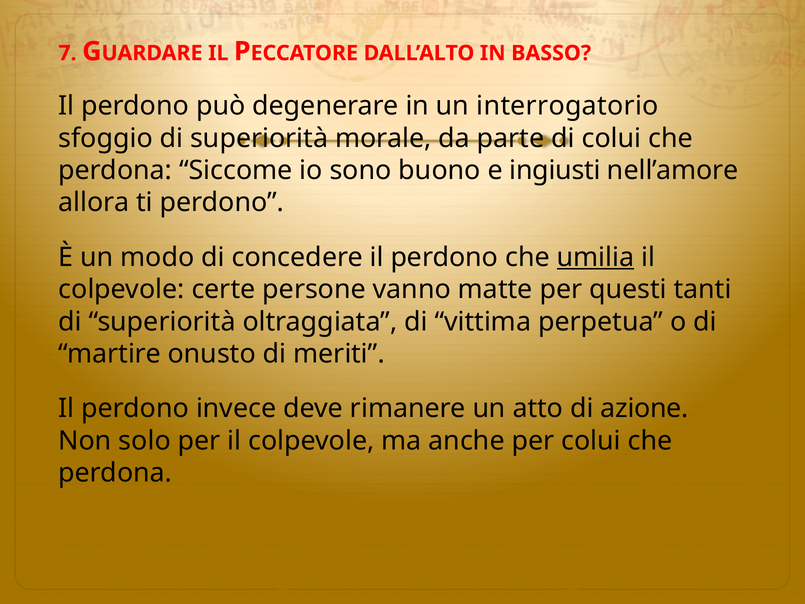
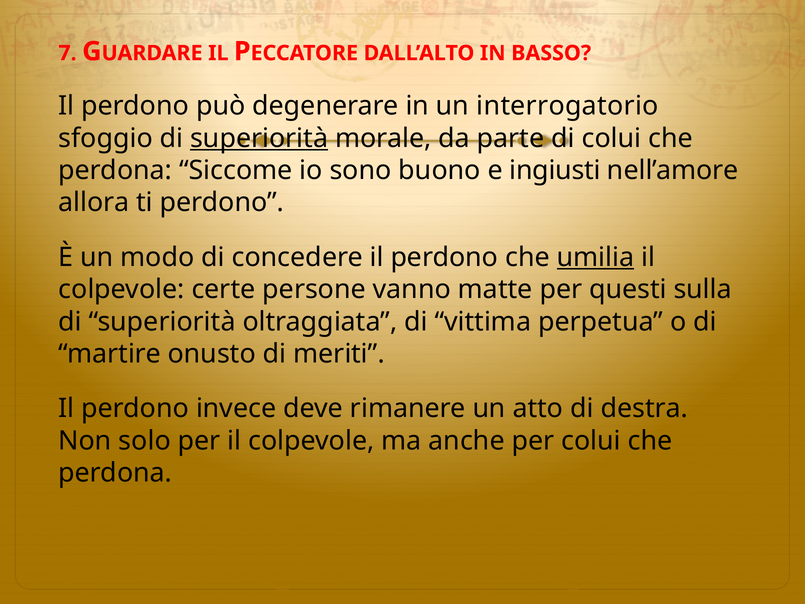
superiorità underline: none -> present (259, 138)
tanti: tanti -> sulla (703, 289)
azione: azione -> destra (644, 408)
